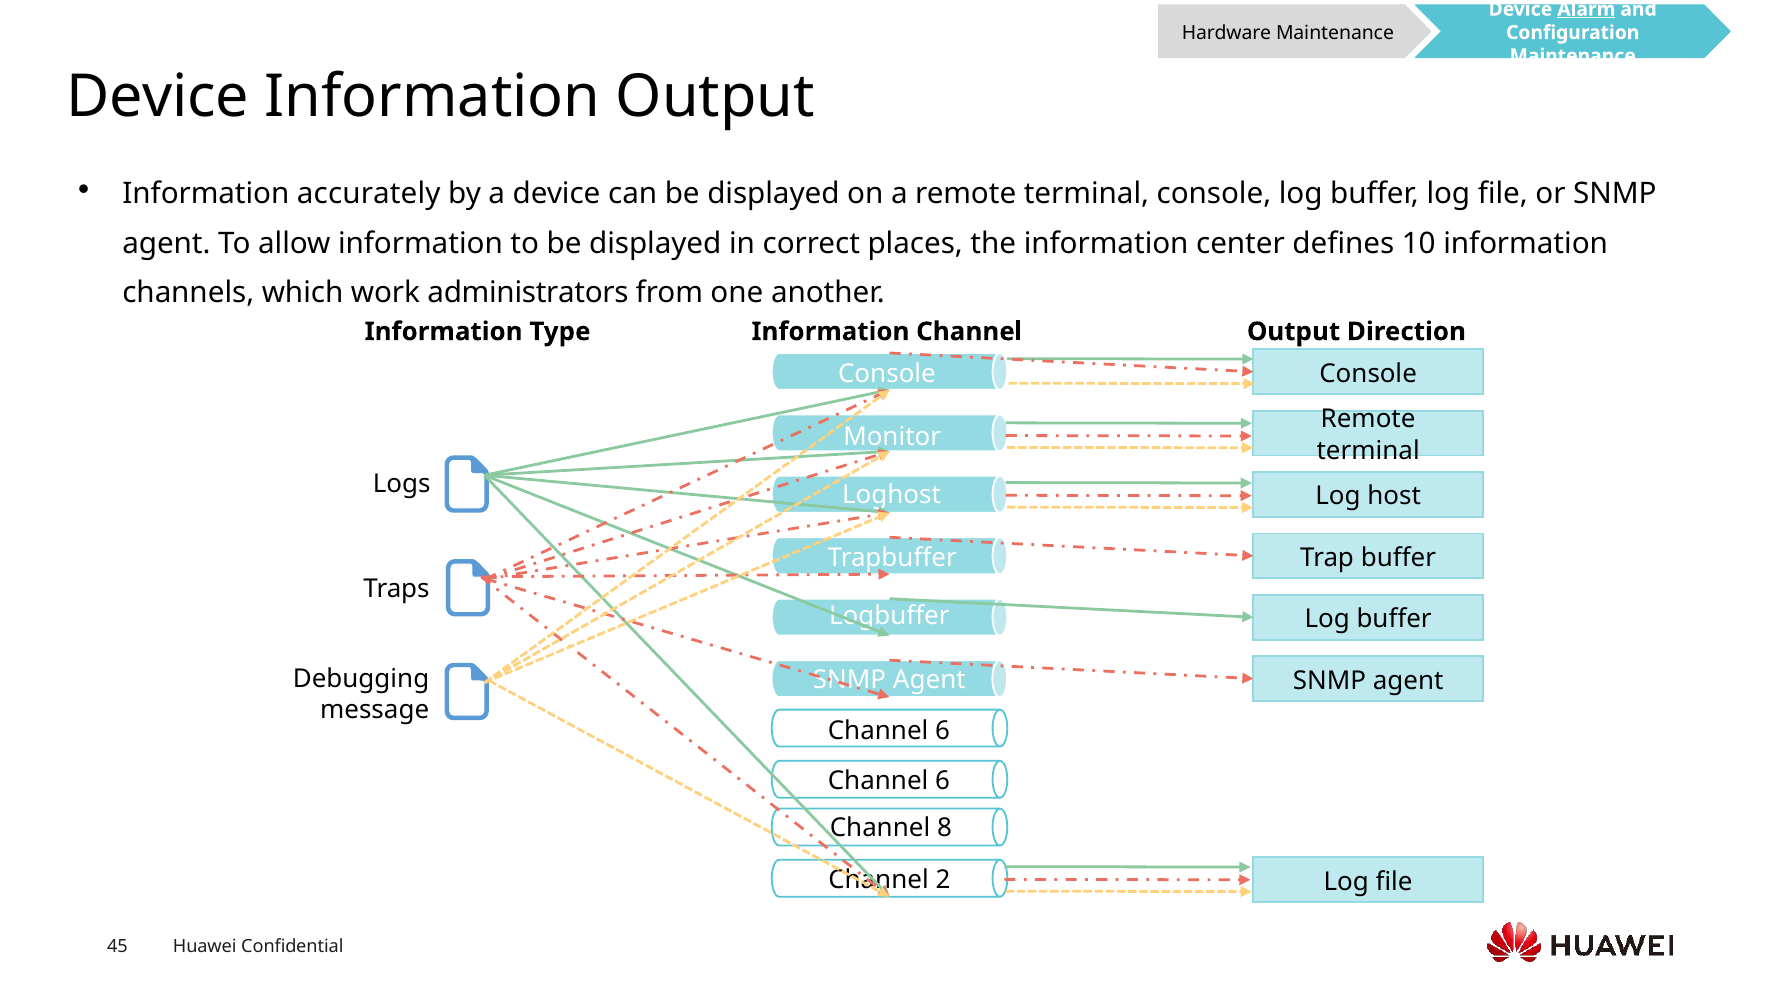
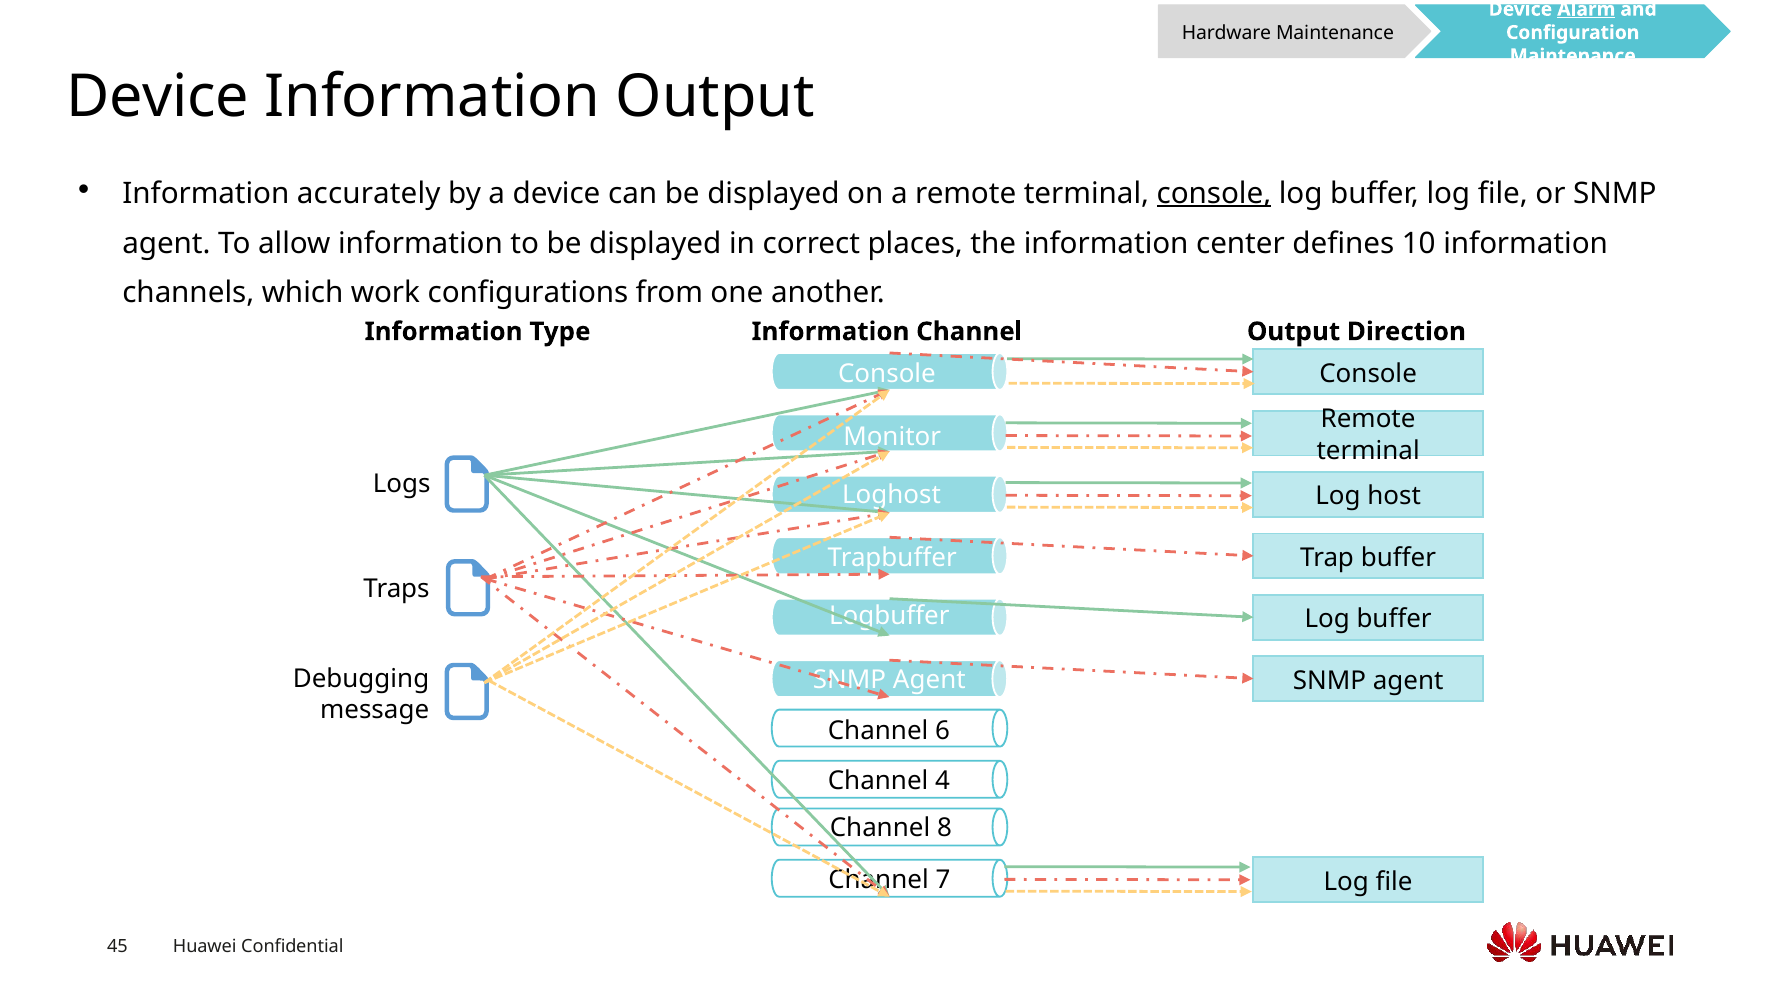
console underline: none -> present (1214, 193)
administrators: administrators -> configurations (528, 293)
6: 6 -> 4 (943, 781)
2: 2 -> 7 (943, 879)
